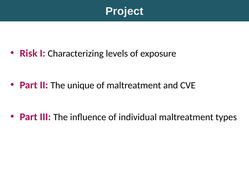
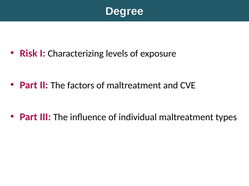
Project: Project -> Degree (124, 11)
unique: unique -> factors (81, 86)
